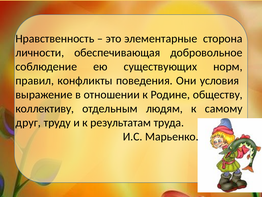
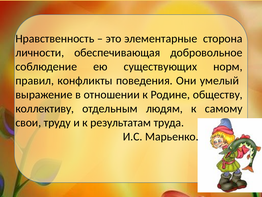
условия: условия -> умелый (219, 80)
друг: друг -> свои (28, 122)
